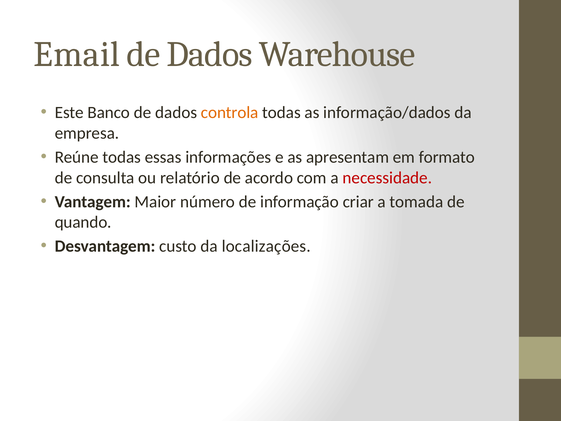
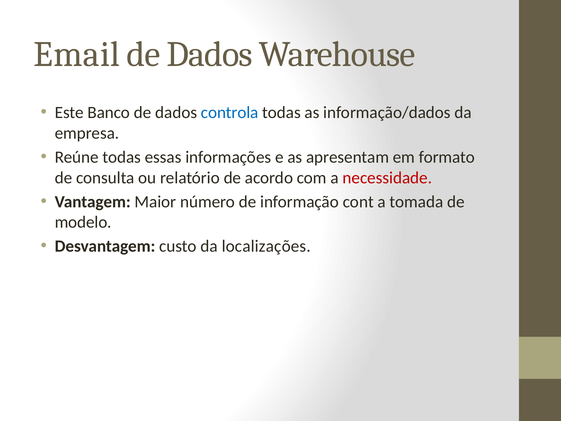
controla colour: orange -> blue (230, 112)
criar: criar -> cont (358, 202)
quando: quando -> modelo (83, 222)
